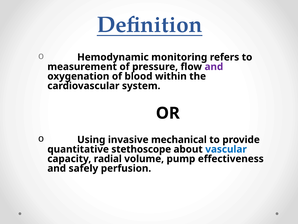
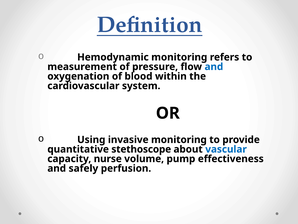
and colour: purple -> blue (214, 67)
invasive mechanical: mechanical -> monitoring (179, 139)
radial: radial -> nurse (108, 158)
